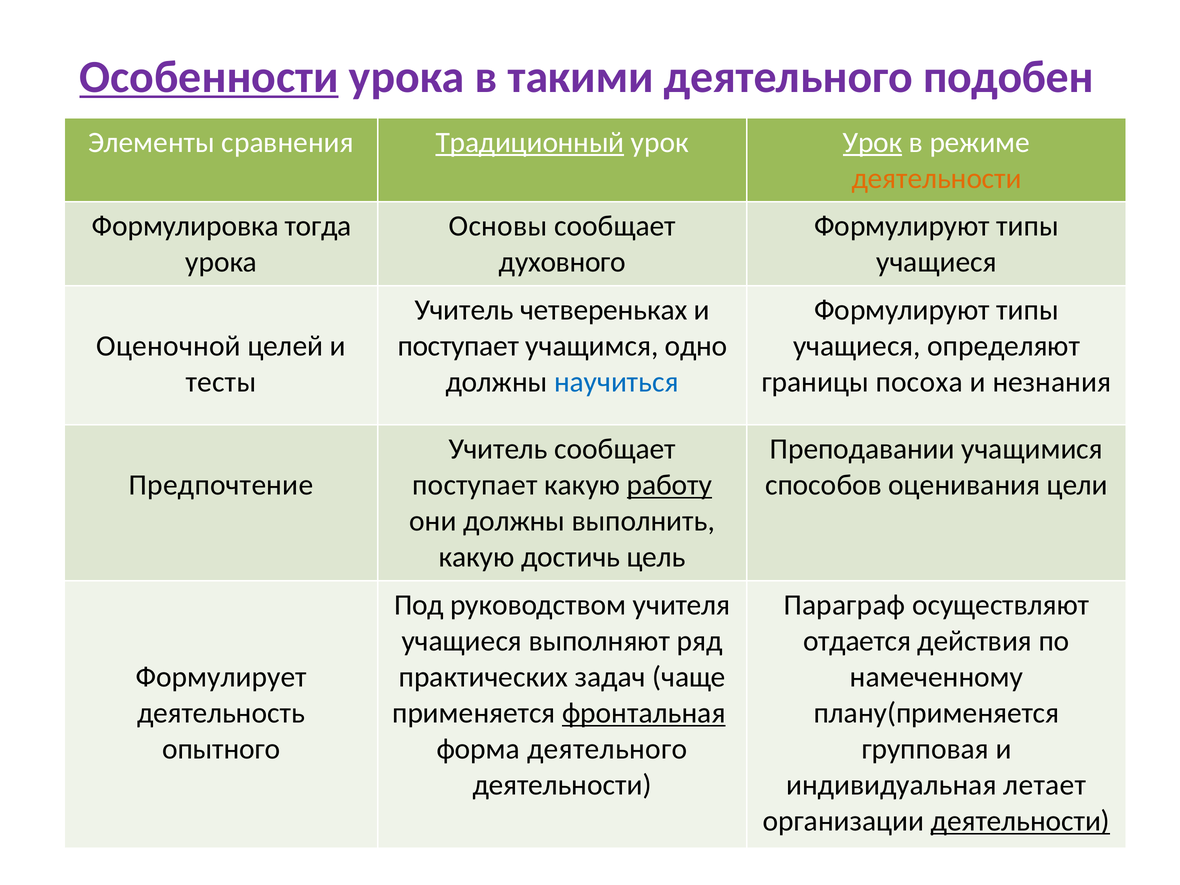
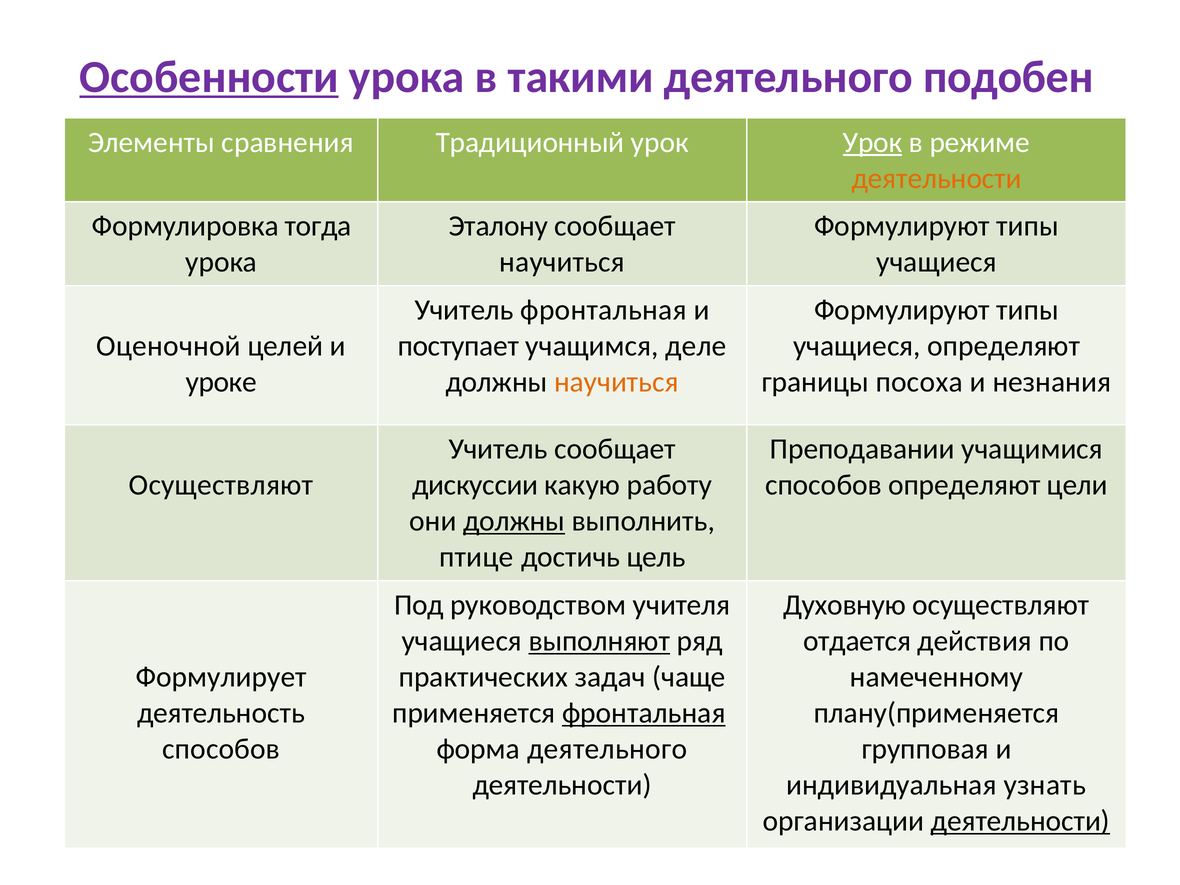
Традиционный underline: present -> none (530, 142)
Основы: Основы -> Эталону (498, 226)
духовного: духовного -> научиться (562, 262)
Учитель четвереньках: четвереньках -> фронтальная (604, 310)
одно: одно -> деле (696, 346)
тесты: тесты -> уроке (221, 382)
научиться colour: blue -> orange (616, 382)
Предпочтение: Предпочтение -> Осуществляют (221, 485)
поступает: поступает -> дискуссии (475, 485)
работу underline: present -> none (669, 485)
способов оценивания: оценивания -> определяют (964, 485)
должны underline: none -> present (514, 521)
какую: какую -> птице (476, 557)
Параграф: Параграф -> Духовную (845, 605)
выполняют underline: none -> present (599, 641)
опытного: опытного -> способов (221, 749)
летает: летает -> узнать (1045, 785)
